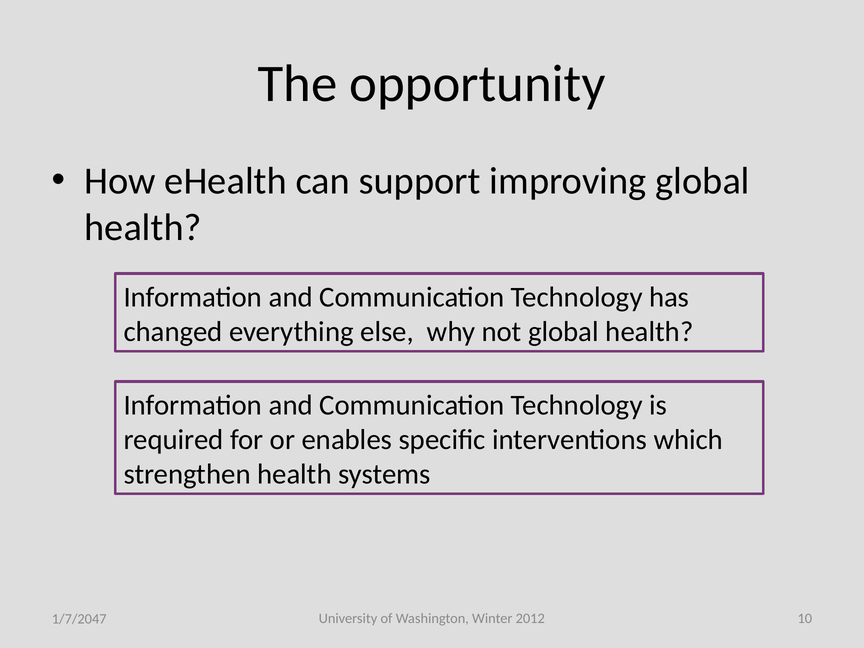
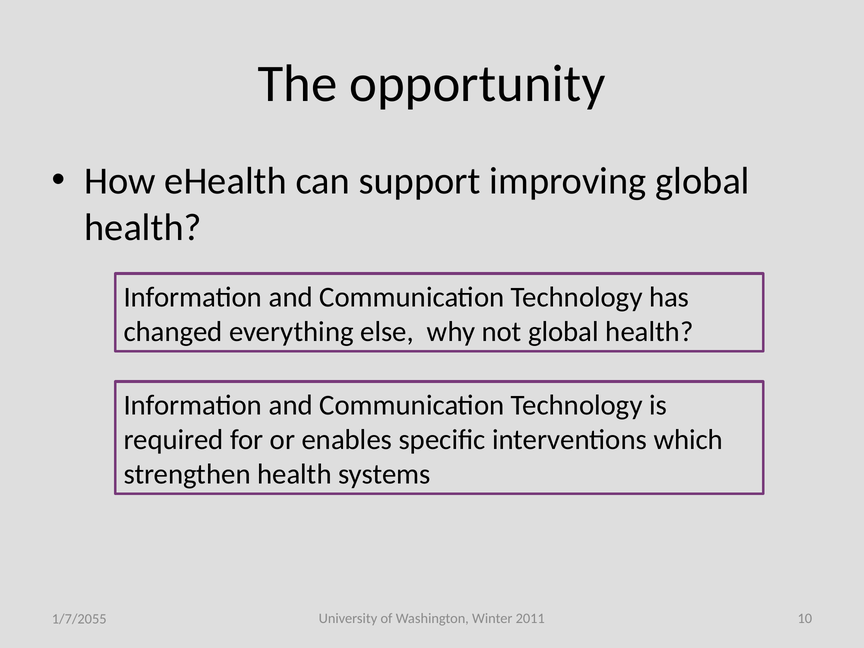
2012: 2012 -> 2011 (530, 619)
1/7/2047: 1/7/2047 -> 1/7/2055 (79, 619)
